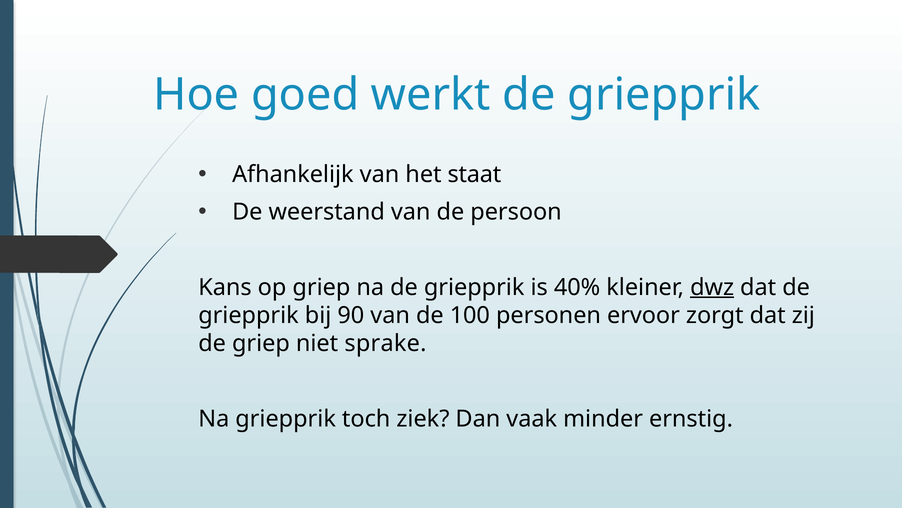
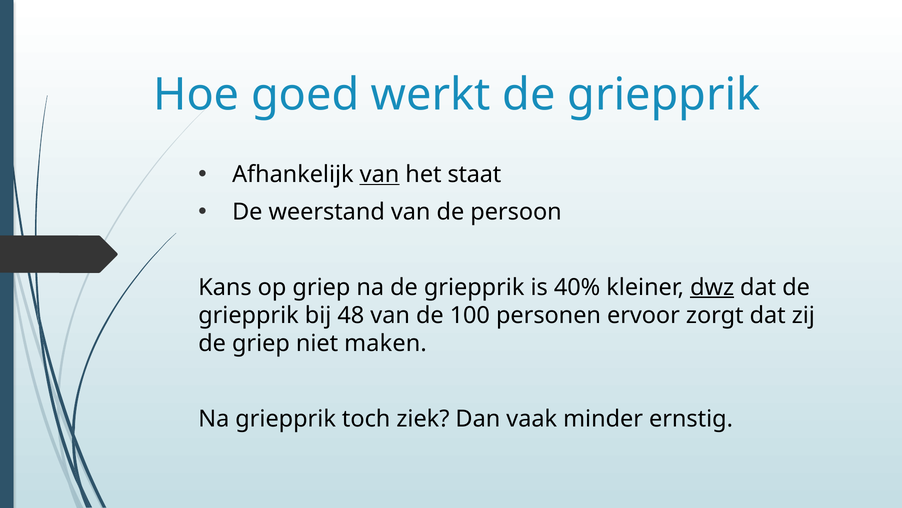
van underline: none -> present (380, 174)
90: 90 -> 48 (351, 315)
sprake: sprake -> maken (385, 343)
